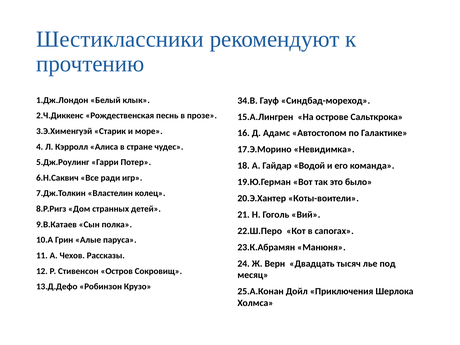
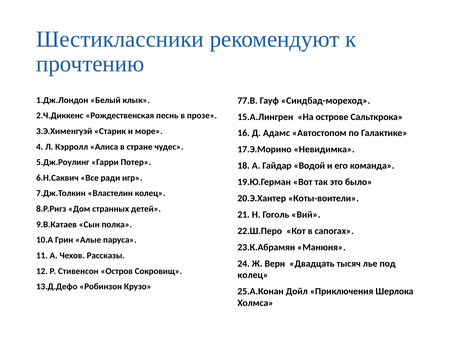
34.В: 34.В -> 77.В (248, 101)
месяц: месяц -> колец (253, 275)
